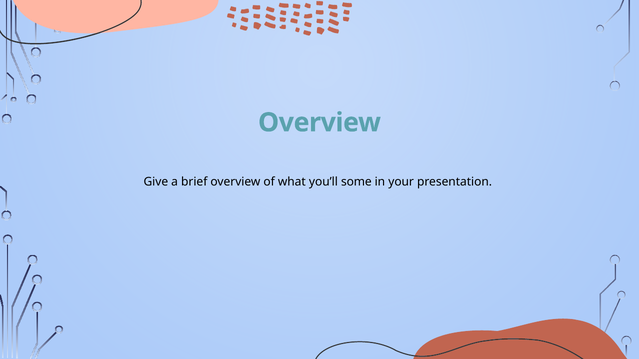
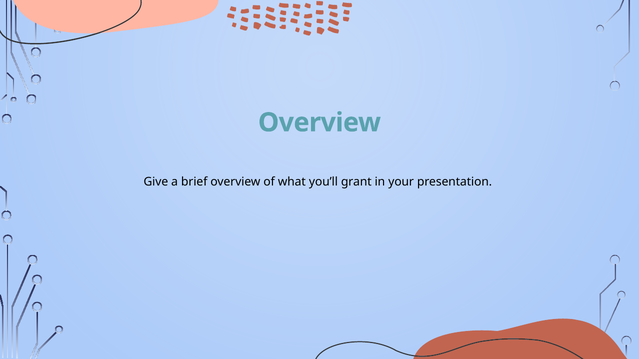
some: some -> grant (356, 182)
